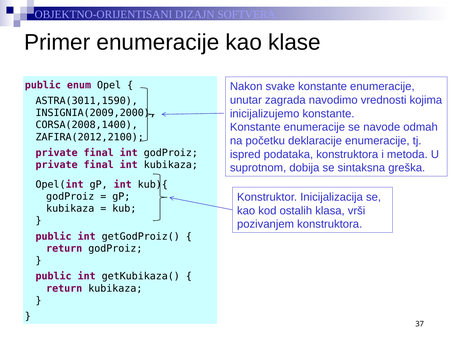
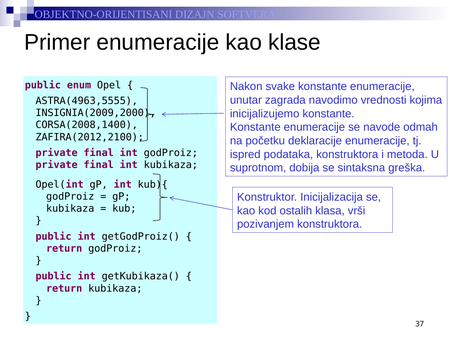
ASTRA(3011,1590: ASTRA(3011,1590 -> ASTRA(4963,5555 (87, 101)
